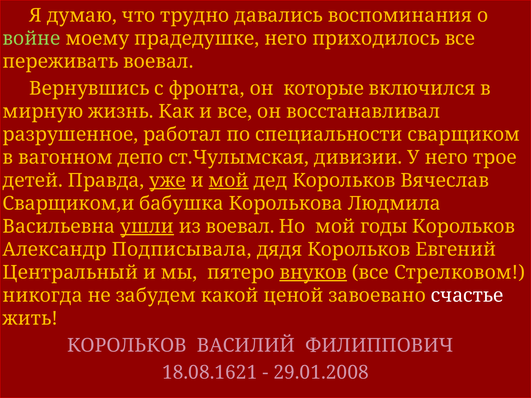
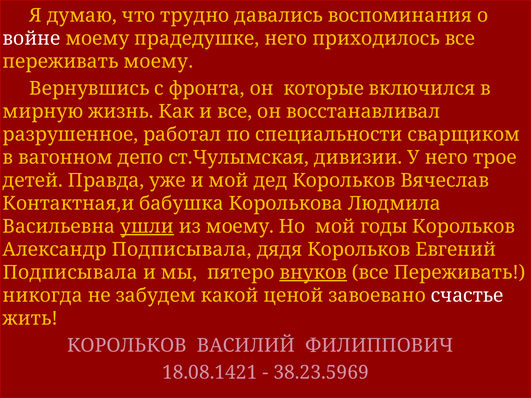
войне colour: light green -> white (32, 38)
переживать воевал: воевал -> моему (158, 61)
уже underline: present -> none (167, 181)
мой underline: present -> none (229, 181)
Сварщиком,и: Сварщиком,и -> Контактная,и (68, 204)
из воевал: воевал -> моему (240, 227)
Центральный: Центральный -> Подписывала (70, 273)
Стрелковом: Стрелковом -> Переживать (460, 273)
18.08.1621: 18.08.1621 -> 18.08.1421 (210, 373)
29.01.2008: 29.01.2008 -> 38.23.5969 (321, 373)
